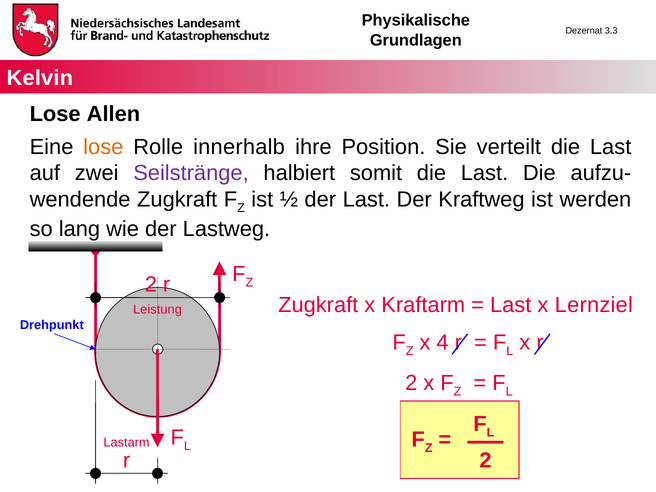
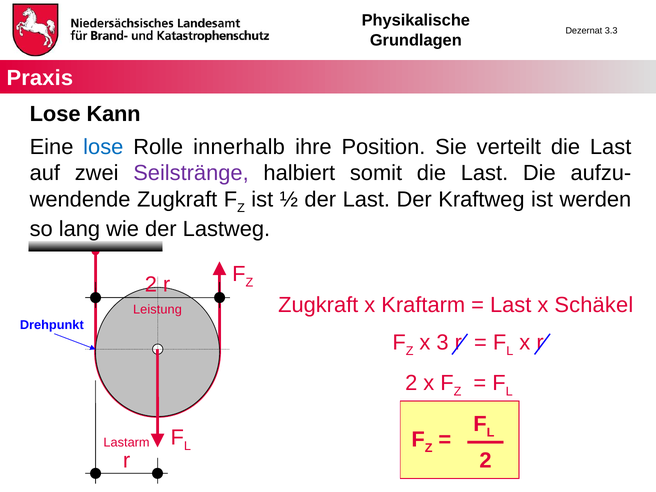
Kelvin: Kelvin -> Praxis (40, 78)
Allen: Allen -> Kann (114, 114)
lose colour: orange -> blue (103, 147)
Lernziel: Lernziel -> Schäkel (594, 305)
4: 4 -> 3 (443, 342)
